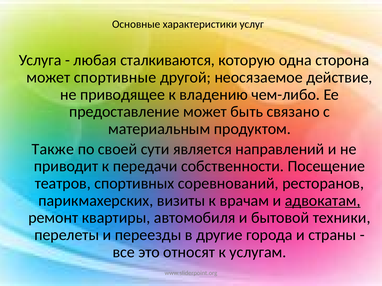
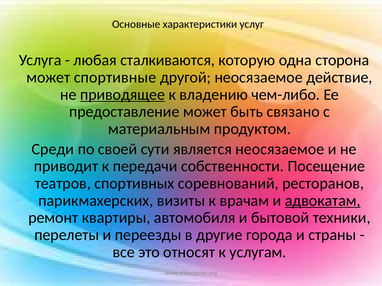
приводящее underline: none -> present (123, 95)
Также: Также -> Среди (53, 149)
является направлений: направлений -> неосязаемое (280, 149)
